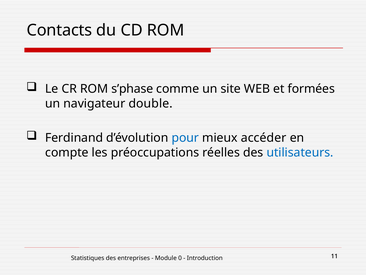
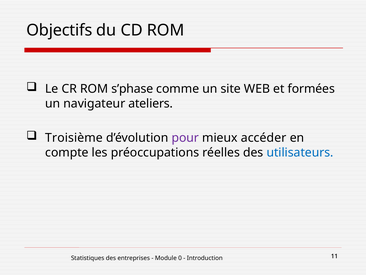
Contacts: Contacts -> Objectifs (59, 30)
double: double -> ateliers (151, 103)
Ferdinand: Ferdinand -> Troisième (74, 138)
pour colour: blue -> purple (185, 138)
